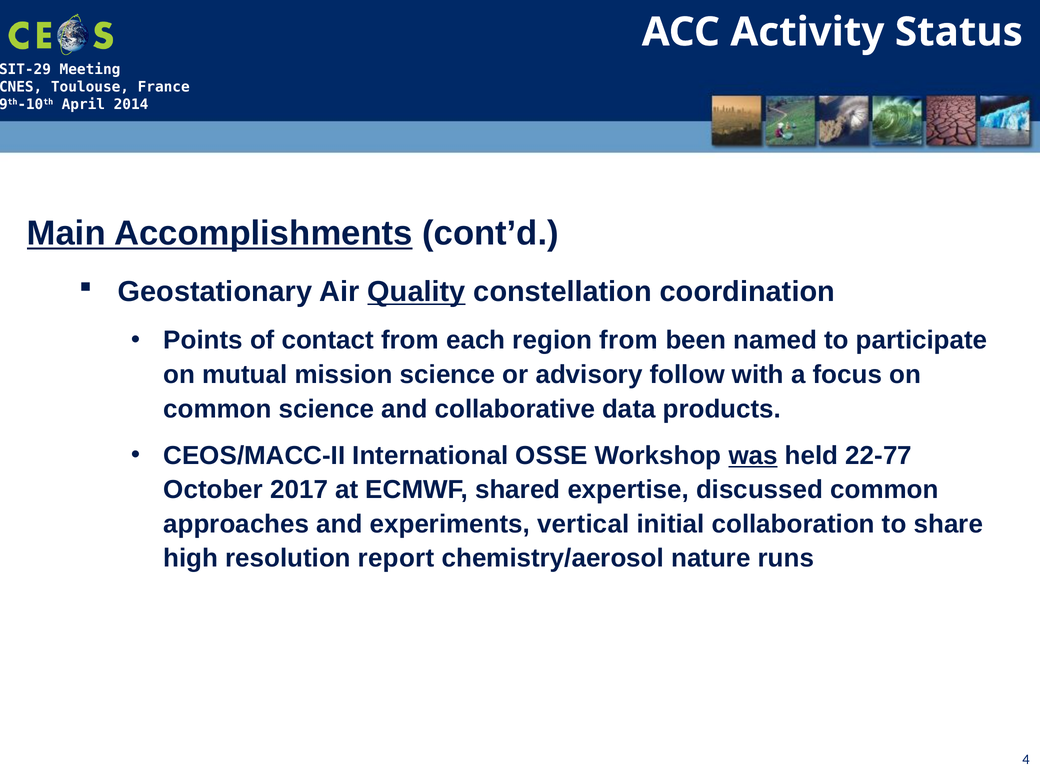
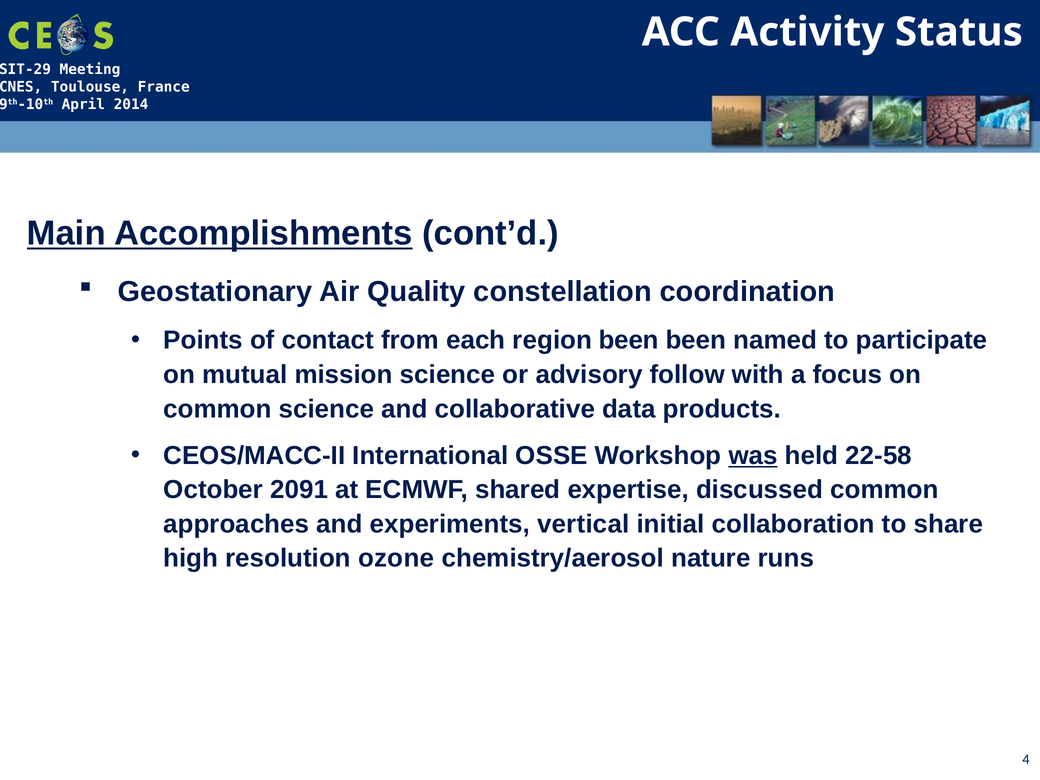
Quality underline: present -> none (416, 292)
region from: from -> been (629, 340)
22-77: 22-77 -> 22-58 (879, 455)
2017: 2017 -> 2091 (299, 490)
report: report -> ozone (396, 558)
